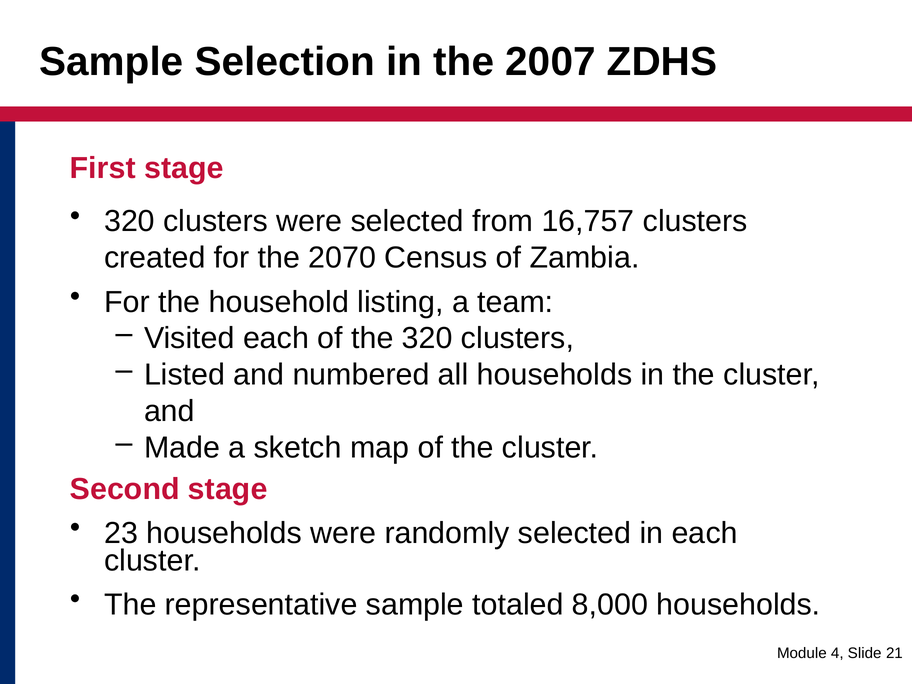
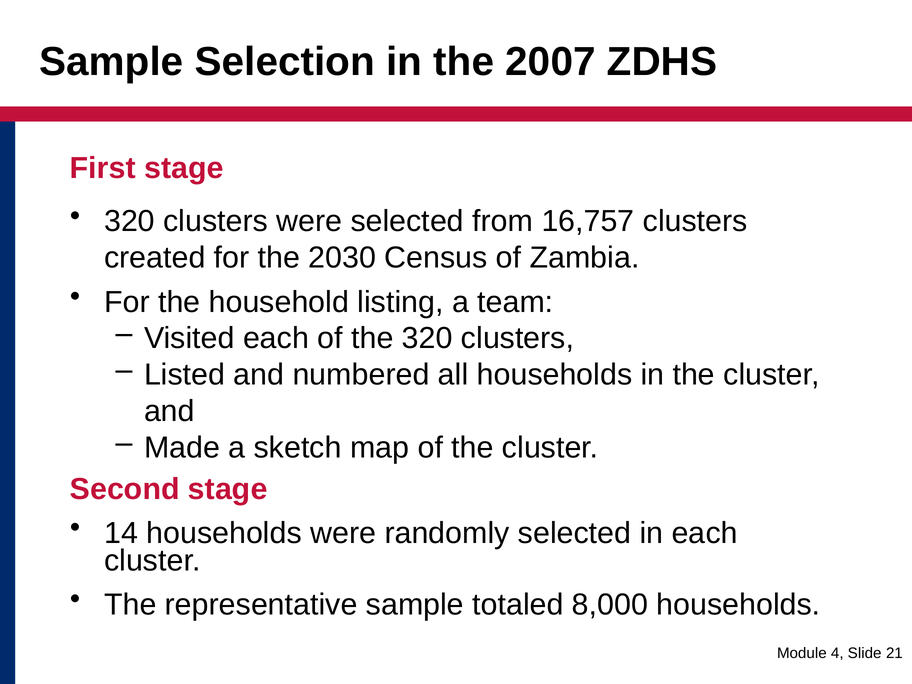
2070: 2070 -> 2030 (342, 257)
23: 23 -> 14 (121, 533)
